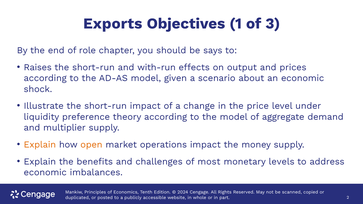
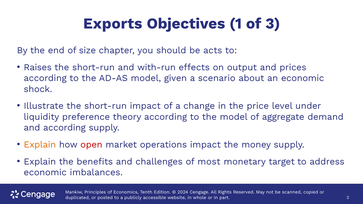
role: role -> size (87, 50)
says: says -> acts (213, 50)
and multiplier: multiplier -> according (64, 128)
open colour: orange -> red (91, 145)
levels: levels -> target (282, 162)
